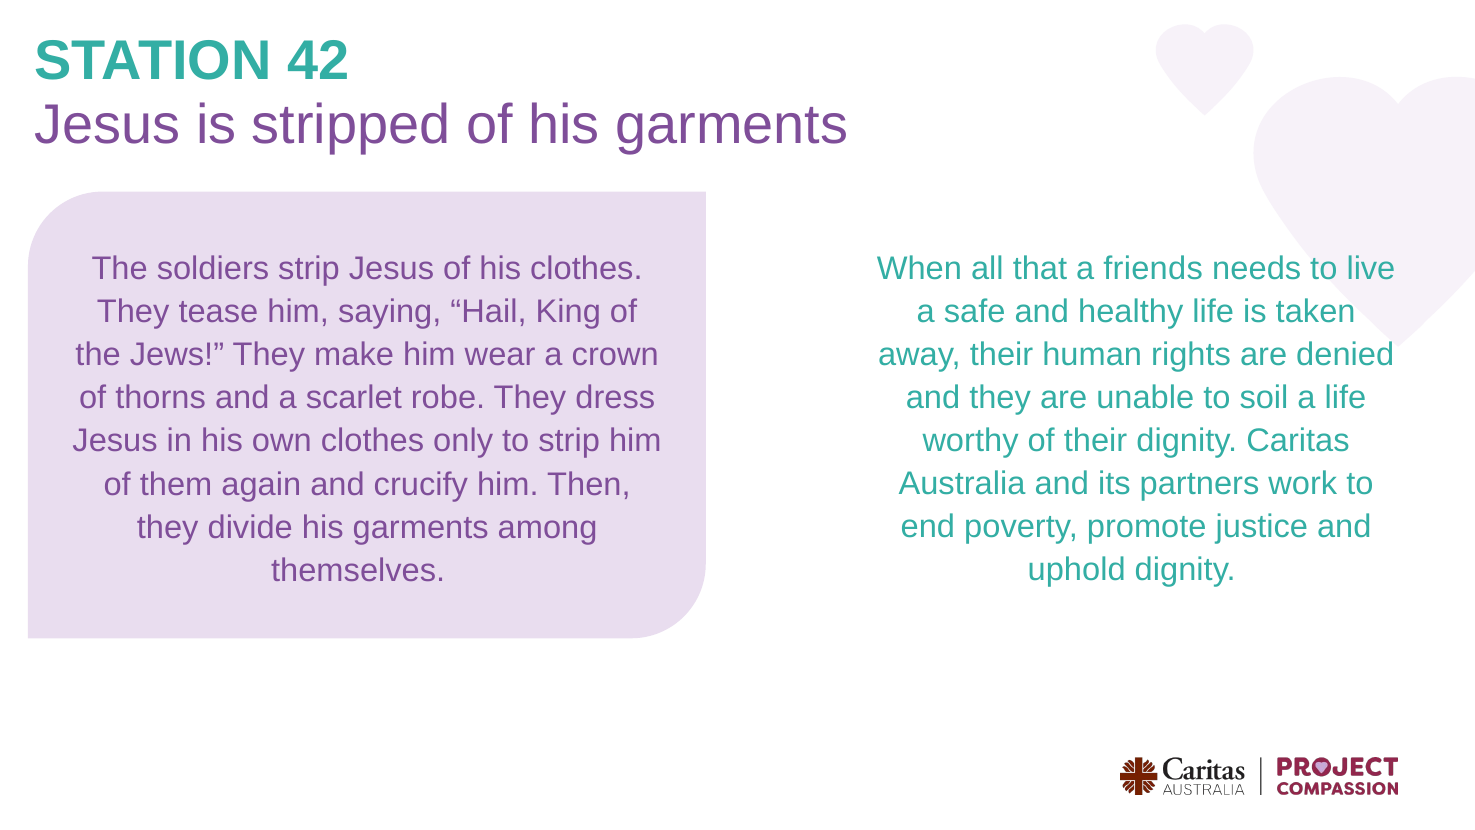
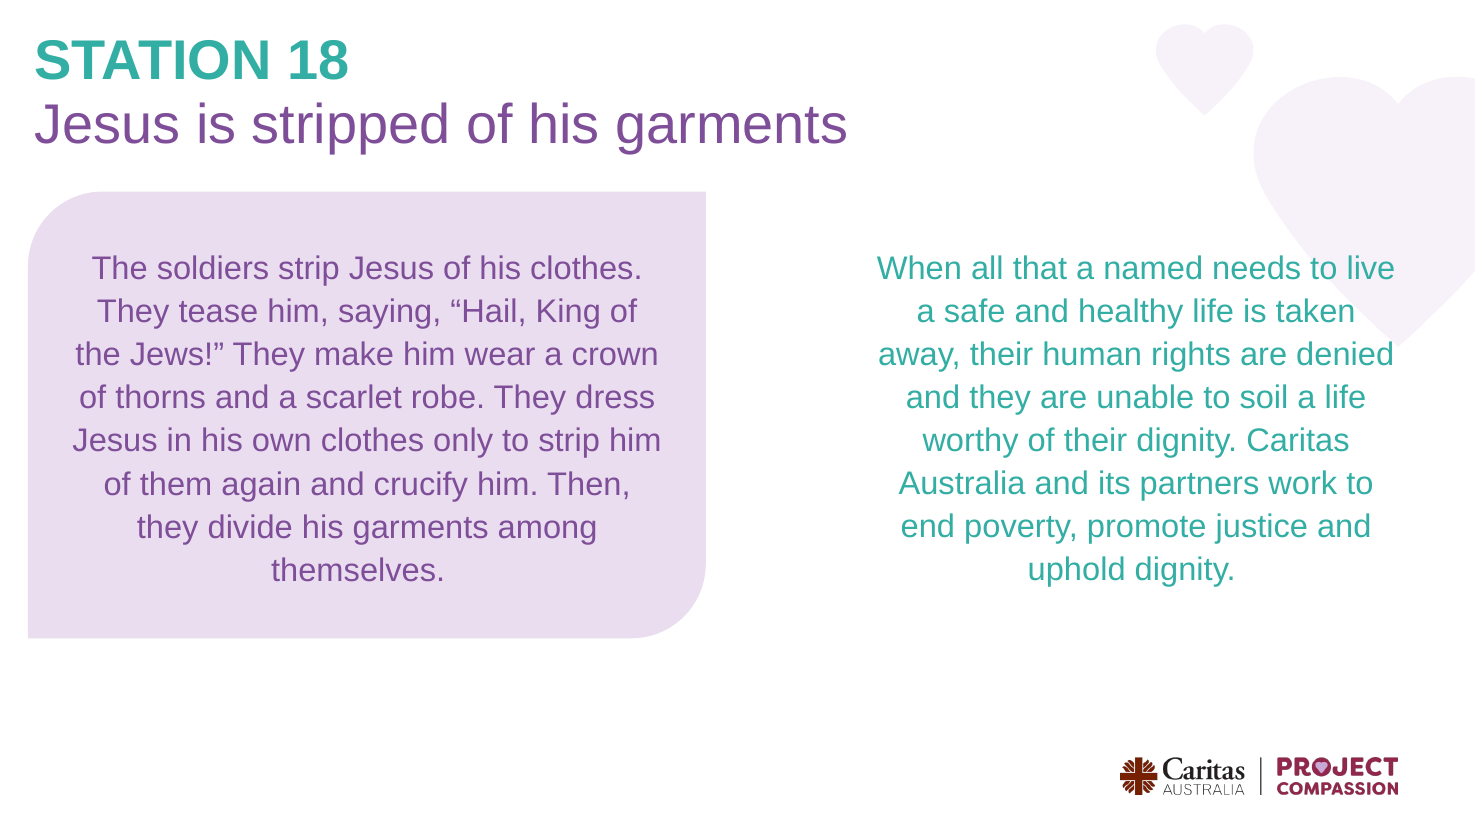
42: 42 -> 18 (318, 61)
friends: friends -> named (1153, 268)
